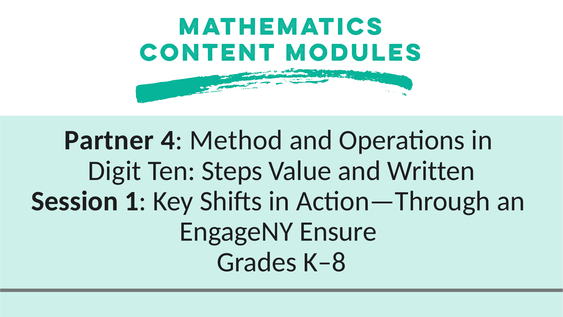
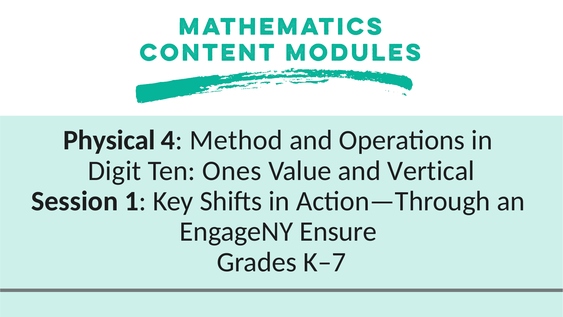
Partner: Partner -> Physical (109, 140)
Steps: Steps -> Ones (232, 171)
Written: Written -> Vertical (431, 171)
K–8: K–8 -> K–7 (325, 262)
